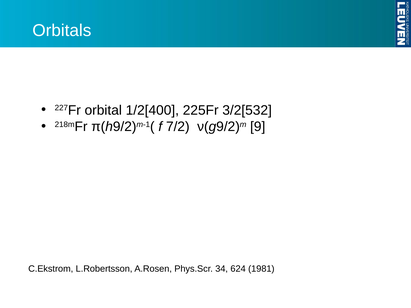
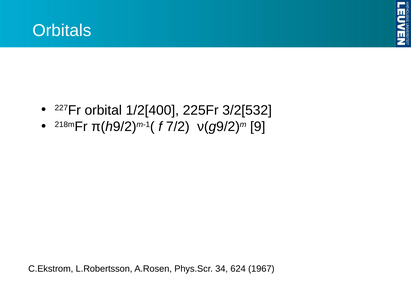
1981: 1981 -> 1967 (261, 269)
